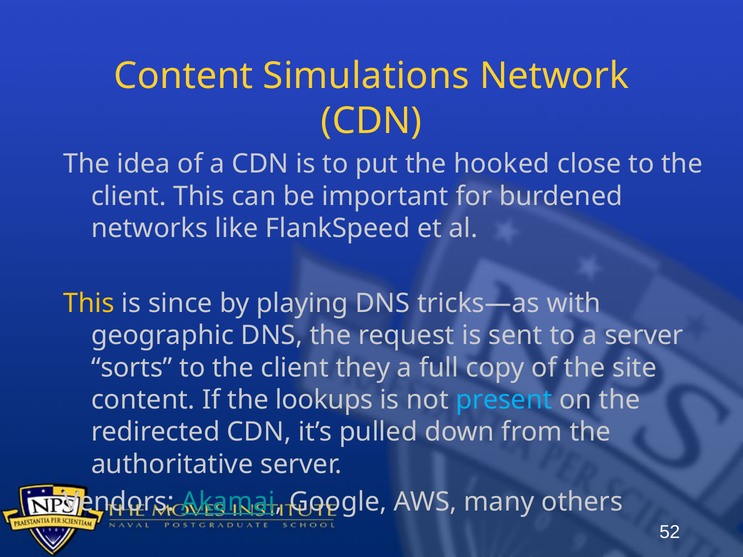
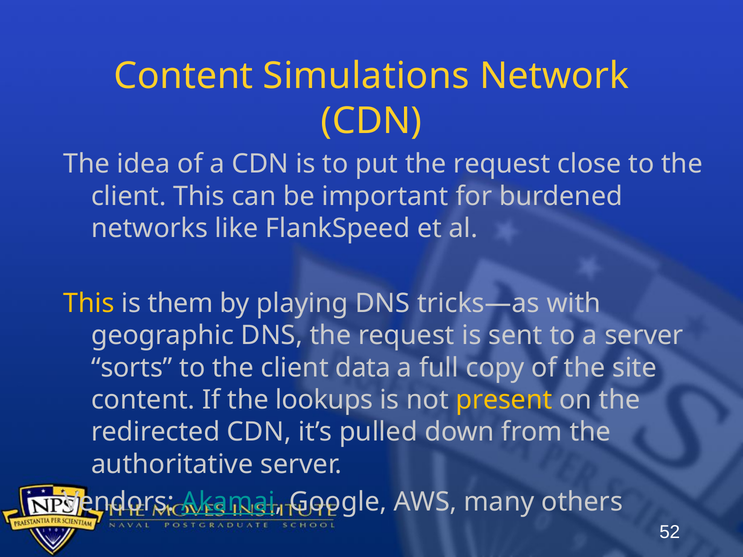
put the hooked: hooked -> request (502, 164)
since: since -> them (180, 304)
they: they -> data (363, 368)
present colour: light blue -> yellow (504, 400)
